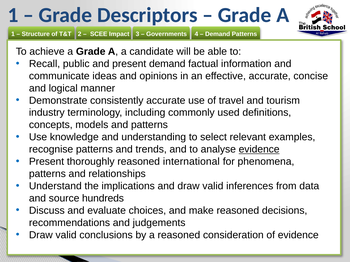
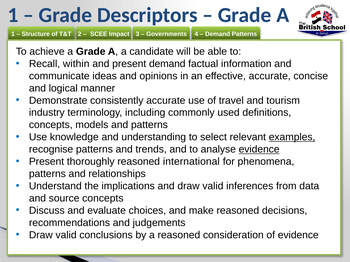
public: public -> within (76, 64)
examples underline: none -> present (292, 137)
source hundreds: hundreds -> concepts (103, 199)
